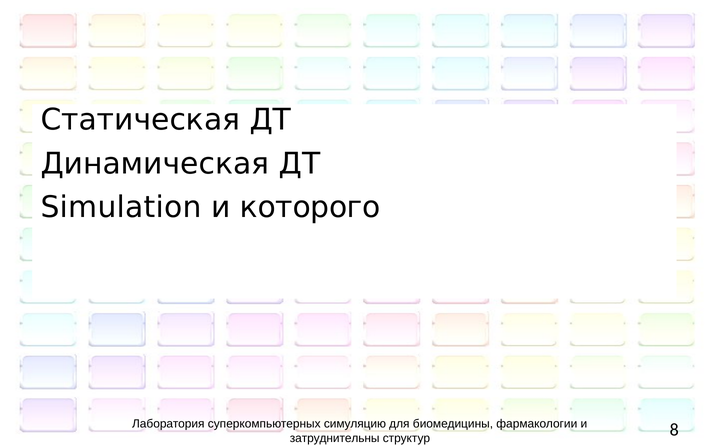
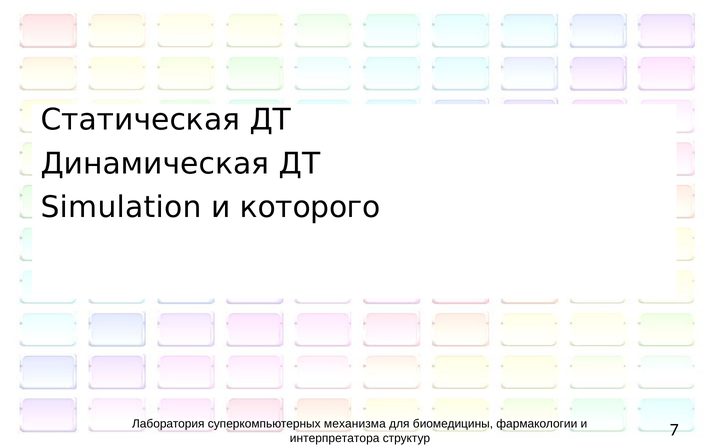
симуляцию: симуляцию -> механизма (355, 424)
затруднительны: затруднительны -> интерпретатора (335, 439)
8: 8 -> 7 (674, 430)
